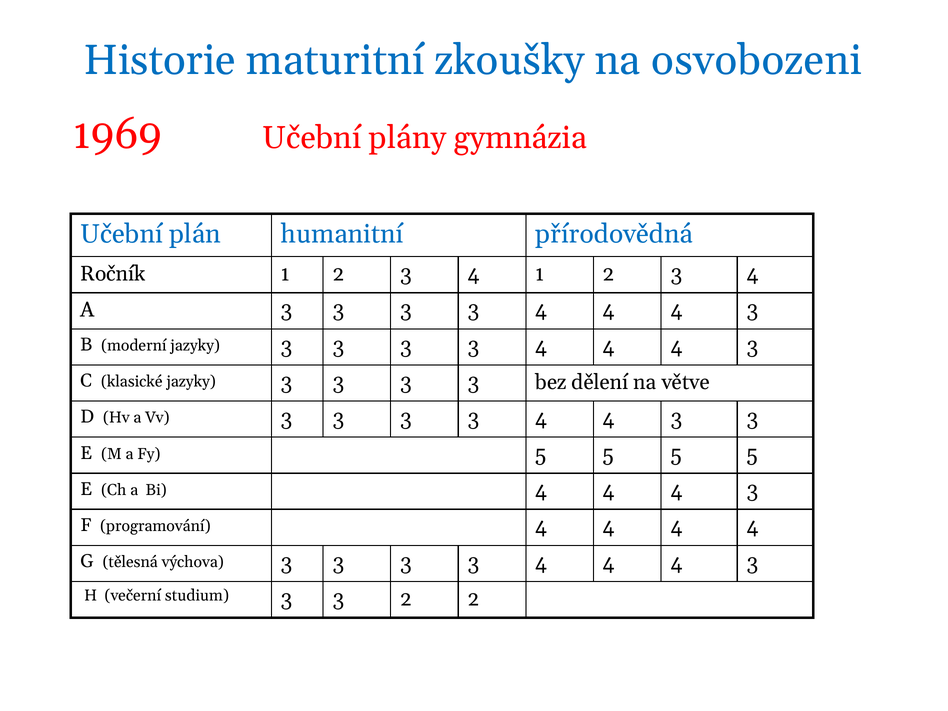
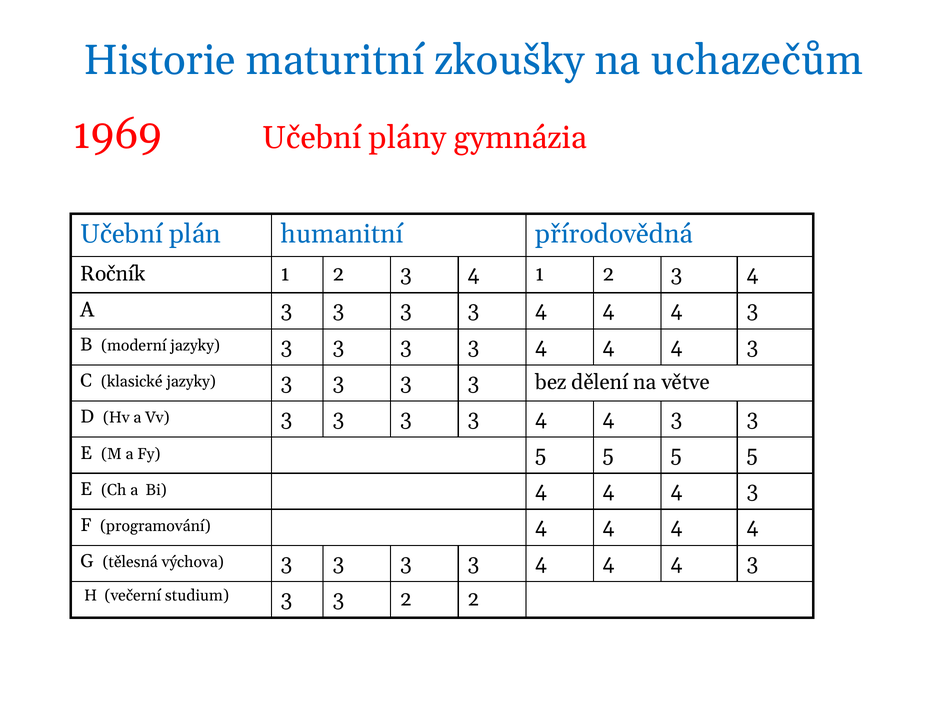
osvobozeni: osvobozeni -> uchazečům (757, 61)
